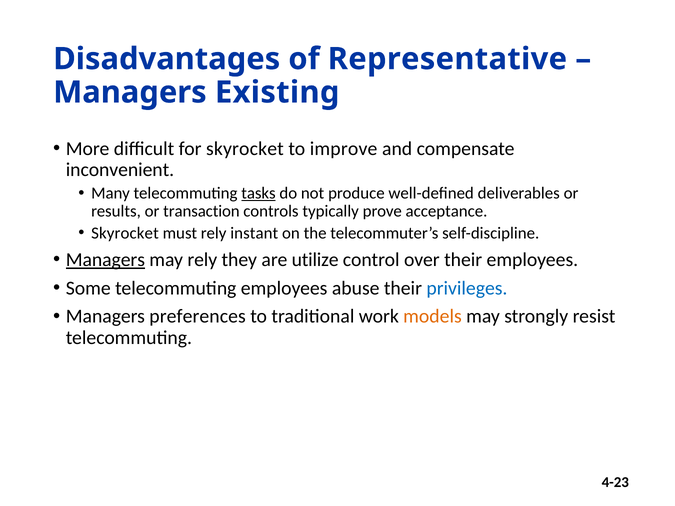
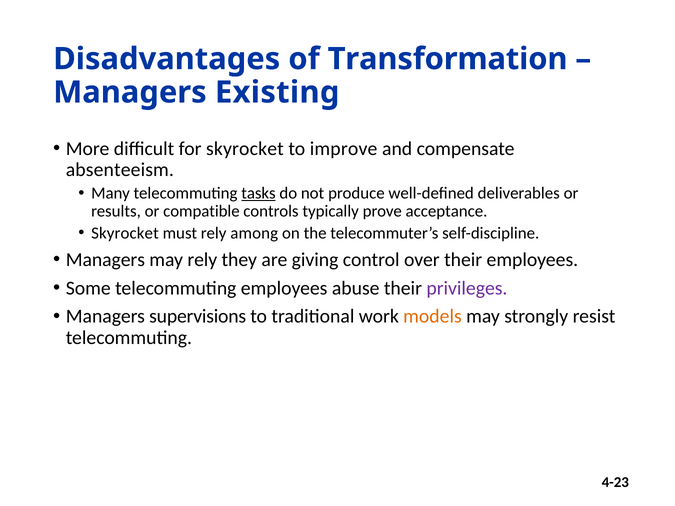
Representative: Representative -> Transformation (448, 59)
inconvenient: inconvenient -> absenteeism (120, 170)
transaction: transaction -> compatible (201, 211)
instant: instant -> among (254, 233)
Managers underline: present -> none (105, 260)
utilize: utilize -> giving (315, 260)
privileges colour: blue -> purple (467, 288)
preferences: preferences -> supervisions (198, 317)
